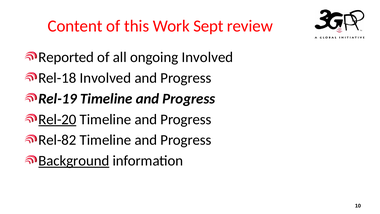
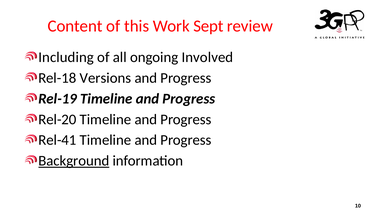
Reported: Reported -> Including (66, 57)
Rel-18 Involved: Involved -> Versions (105, 78)
Rel-20 underline: present -> none (57, 119)
Rel-82: Rel-82 -> Rel-41 (57, 140)
